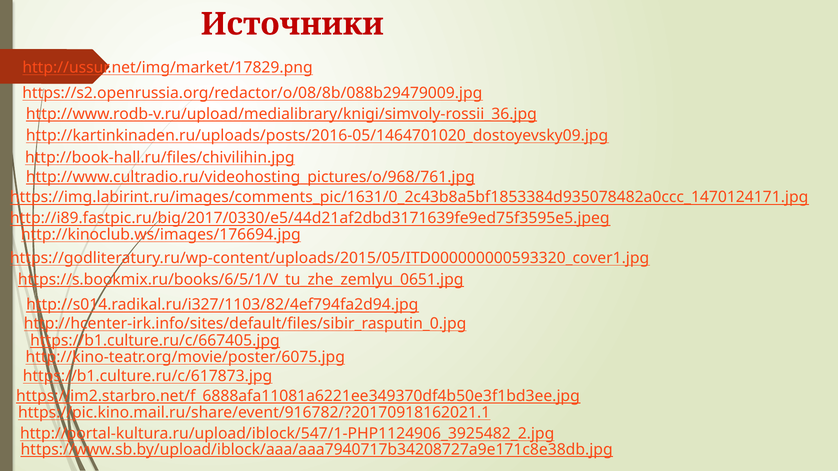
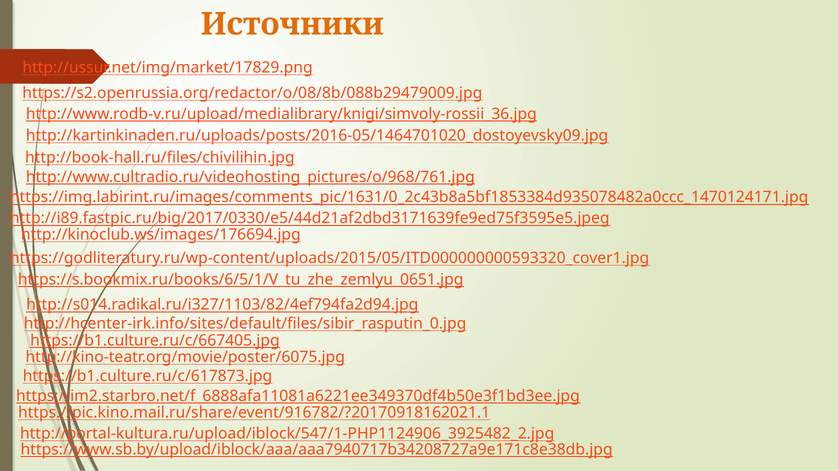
Источники colour: red -> orange (292, 24)
